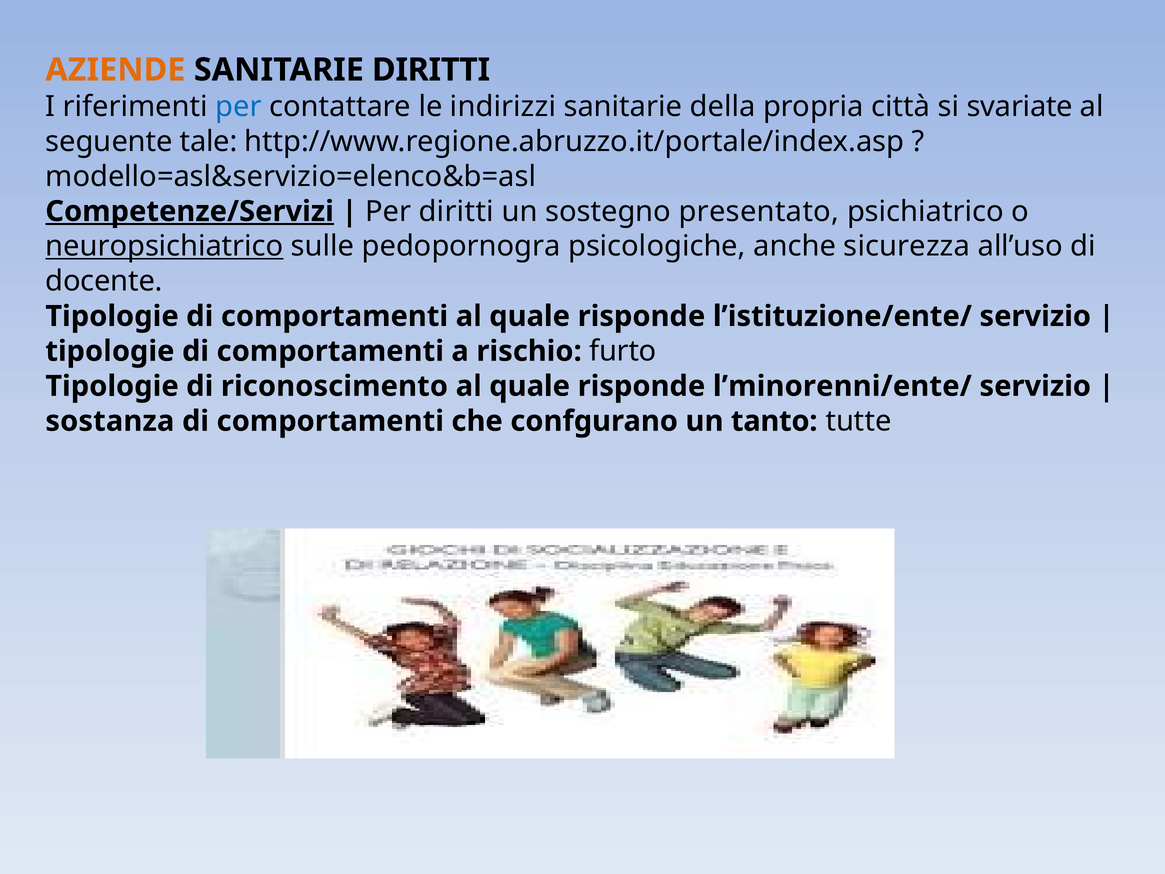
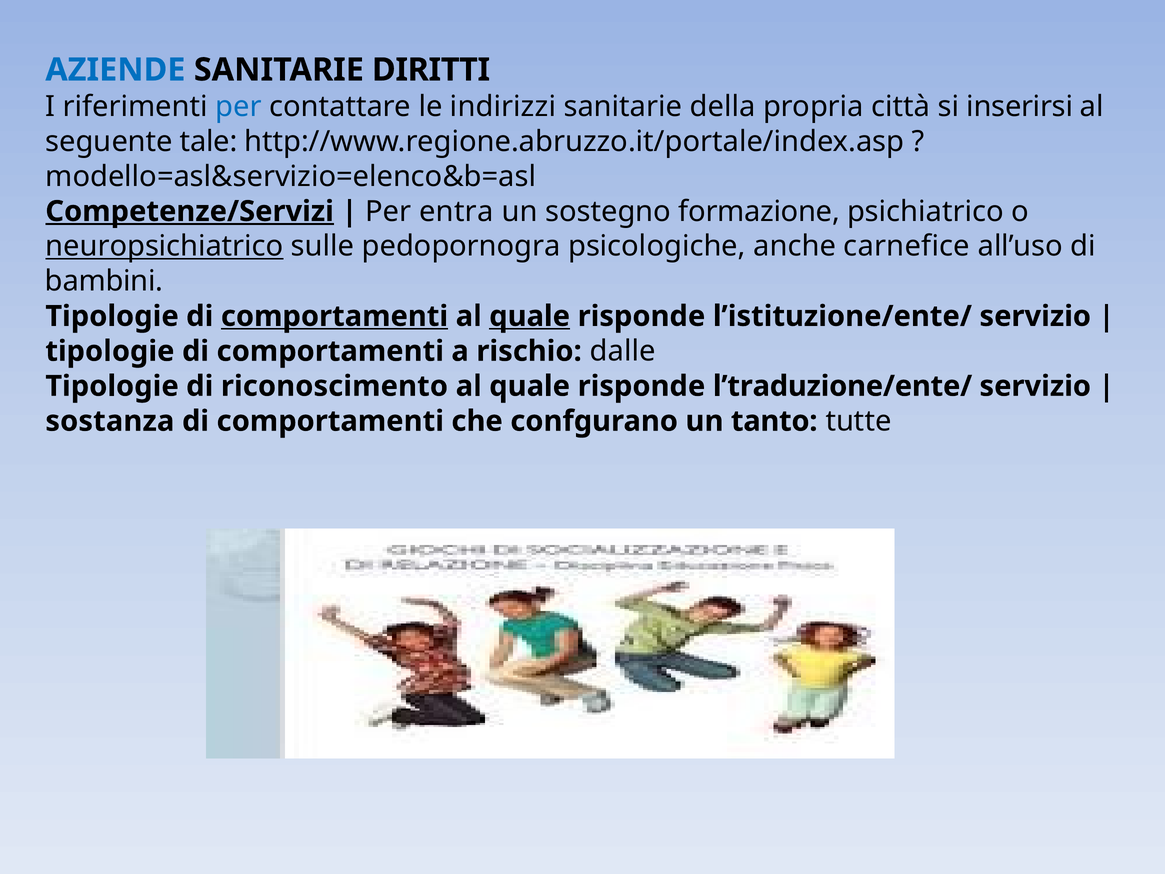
AZIENDE colour: orange -> blue (115, 70)
svariate: svariate -> inserirsi (1020, 106)
Per diritti: diritti -> entra (456, 211)
presentato: presentato -> formazione (759, 211)
sicurezza: sicurezza -> carnefice (907, 246)
docente: docente -> bambini (104, 281)
comportamenti underline: none -> present (335, 316)
quale underline: none -> present (530, 316)
furto: furto -> dalle (623, 351)
l’minorenni/ente/: l’minorenni/ente/ -> l’traduzione/ente/ (843, 386)
